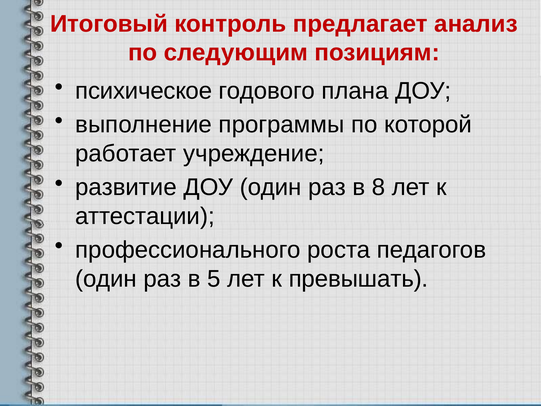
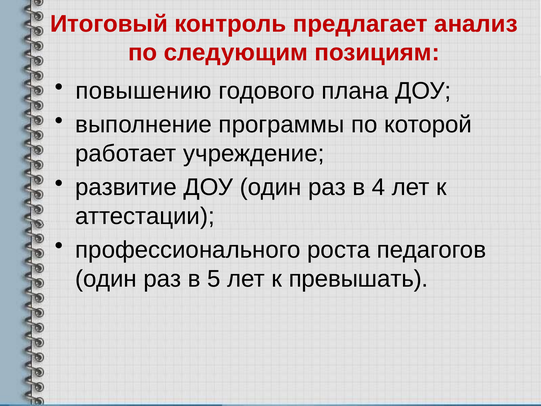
психическое: психическое -> повышению (144, 91)
8: 8 -> 4 (378, 187)
